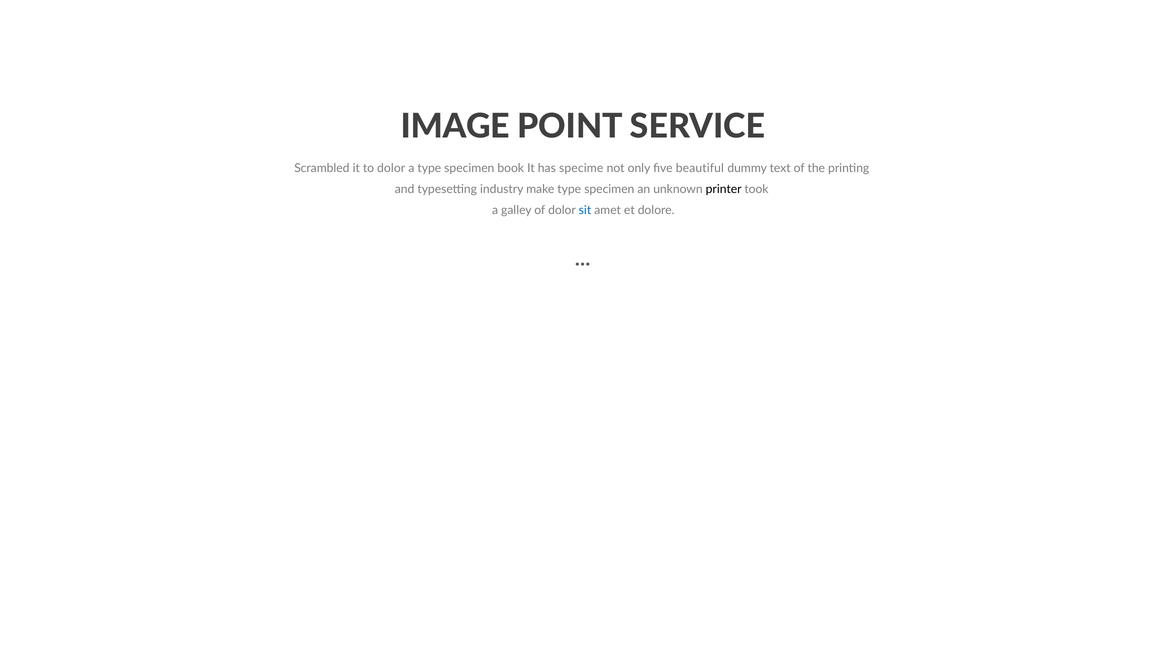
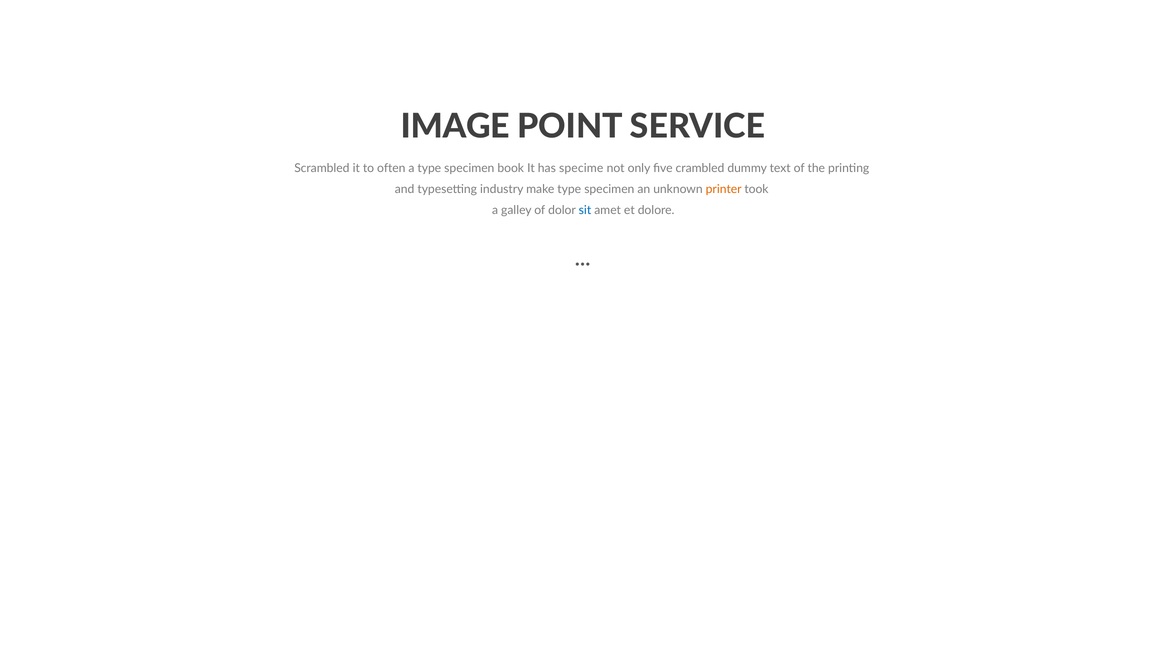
to dolor: dolor -> often (391, 168)
beautiful: beautiful -> crambled (700, 168)
printer colour: black -> orange (724, 189)
